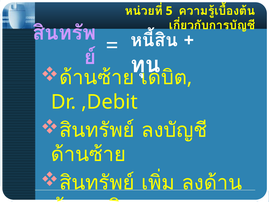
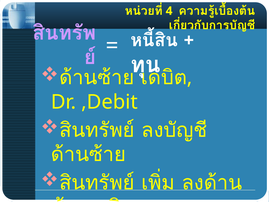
5: 5 -> 4 (169, 11)
